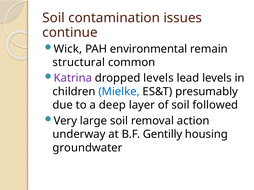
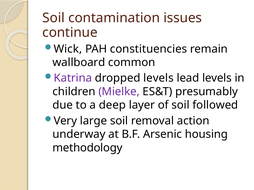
environmental: environmental -> constituencies (149, 49)
structural: structural -> wallboard (79, 63)
Mielke colour: blue -> purple (119, 92)
Gentilly: Gentilly -> Arsenic (163, 135)
groundwater: groundwater -> methodology (88, 148)
